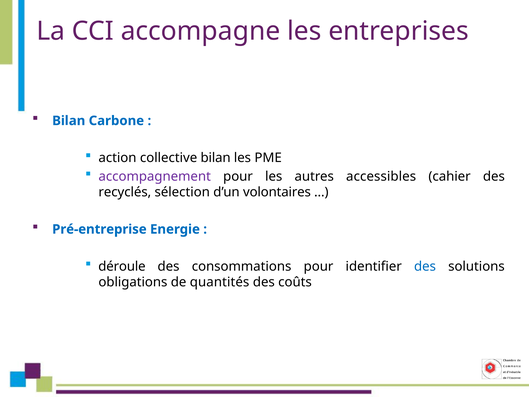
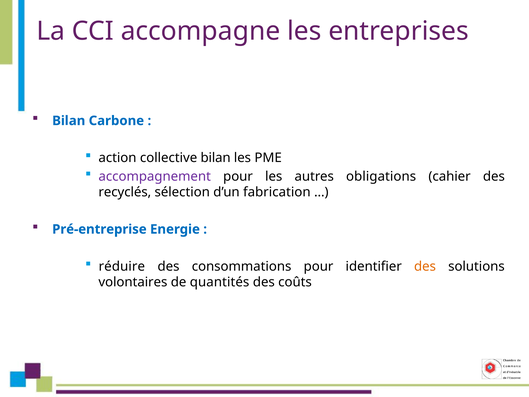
accessibles: accessibles -> obligations (381, 176)
volontaires: volontaires -> fabrication (277, 192)
déroule: déroule -> réduire (122, 266)
des colour: blue -> orange (425, 266)
obligations: obligations -> volontaires (133, 282)
